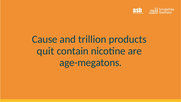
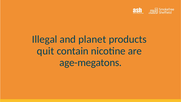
Cause: Cause -> Illegal (45, 39)
trillion: trillion -> planet (92, 39)
